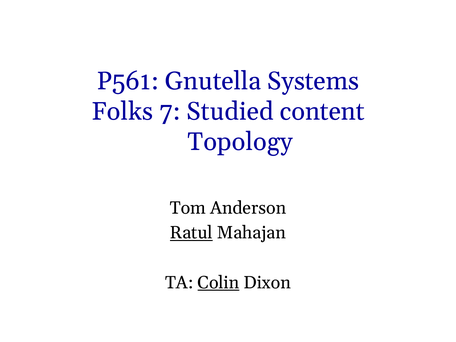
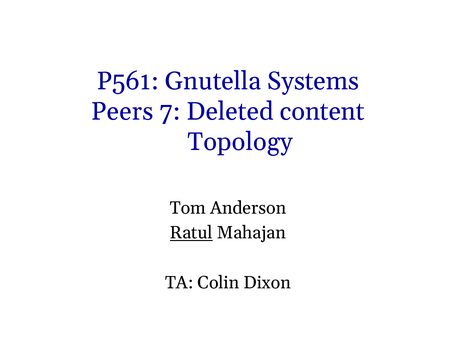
Folks: Folks -> Peers (122, 111)
Studied: Studied -> Deleted (230, 111)
Colin underline: present -> none (218, 283)
